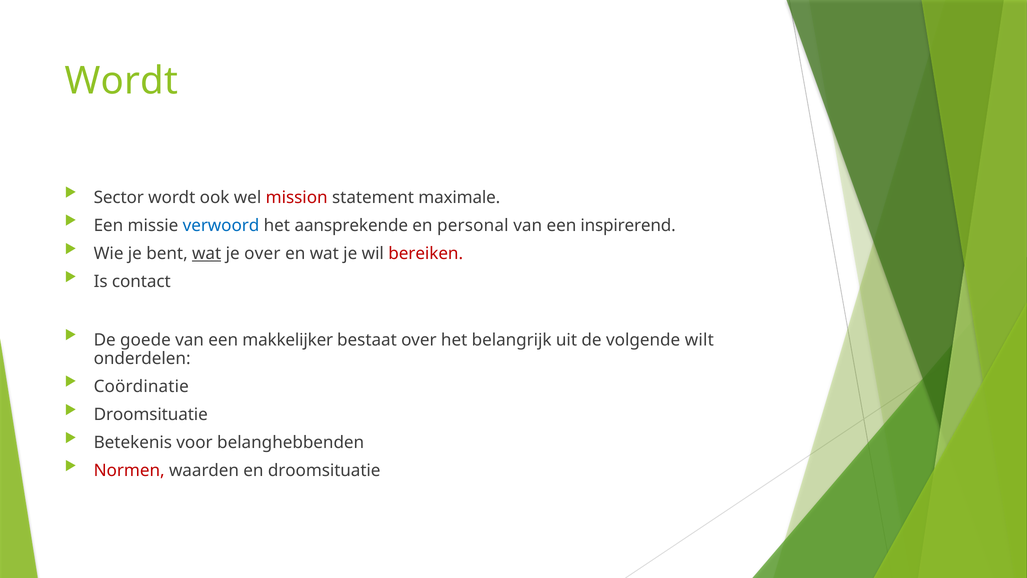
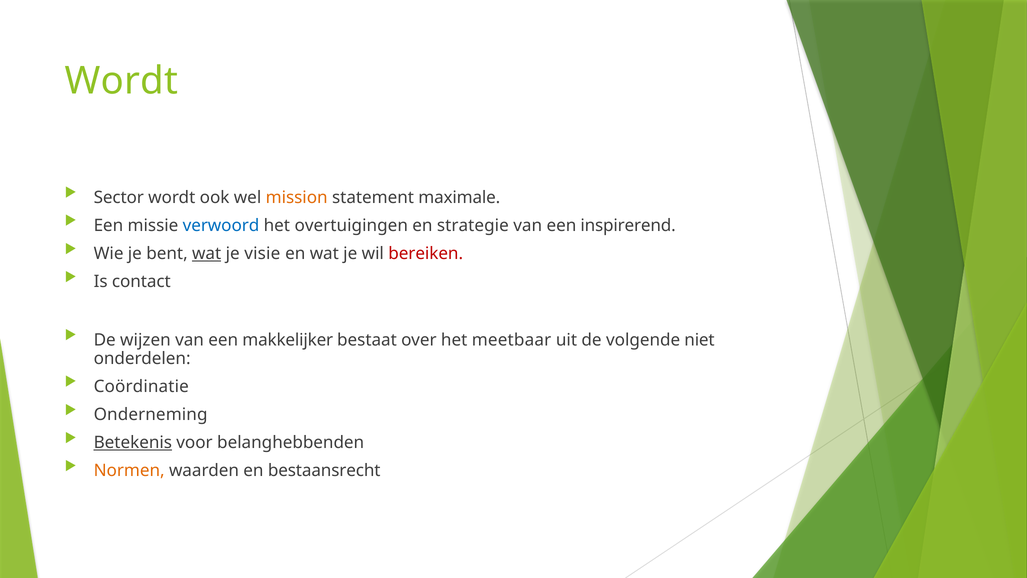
mission colour: red -> orange (297, 197)
aansprekende: aansprekende -> overtuigingen (351, 225)
personal: personal -> strategie (473, 225)
je over: over -> visie (262, 253)
goede: goede -> wijzen (145, 340)
belangrijk: belangrijk -> meetbaar (512, 340)
wilt: wilt -> niet (700, 340)
Droomsituatie: Droomsituatie -> Onderneming (151, 414)
Betekenis underline: none -> present (133, 442)
Normen colour: red -> orange (129, 471)
en droomsituatie: droomsituatie -> bestaansrecht (324, 471)
